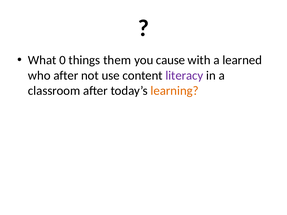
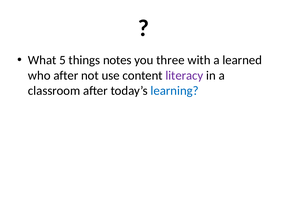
0: 0 -> 5 (62, 60)
them: them -> notes (117, 60)
cause: cause -> three (170, 60)
learning colour: orange -> blue (175, 91)
